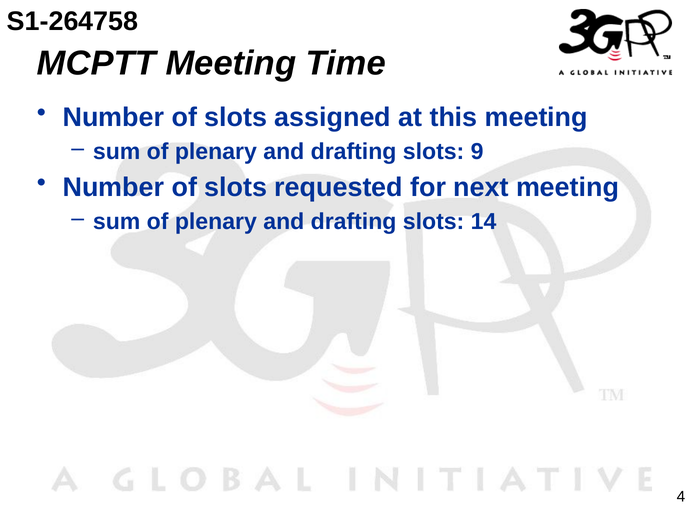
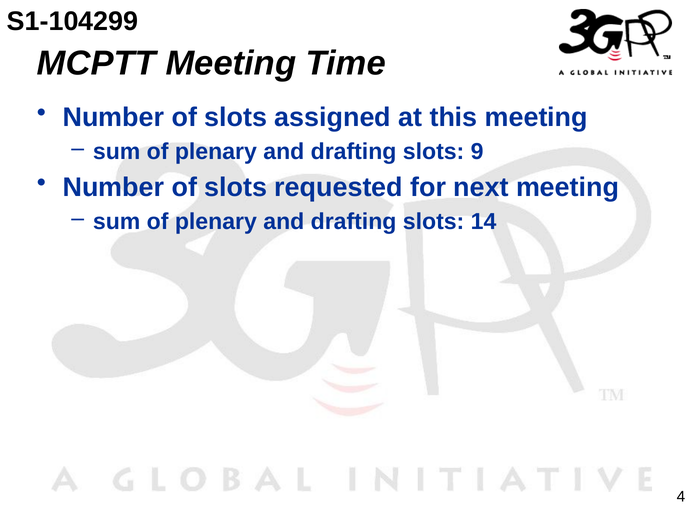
S1-264758: S1-264758 -> S1-104299 (73, 21)
